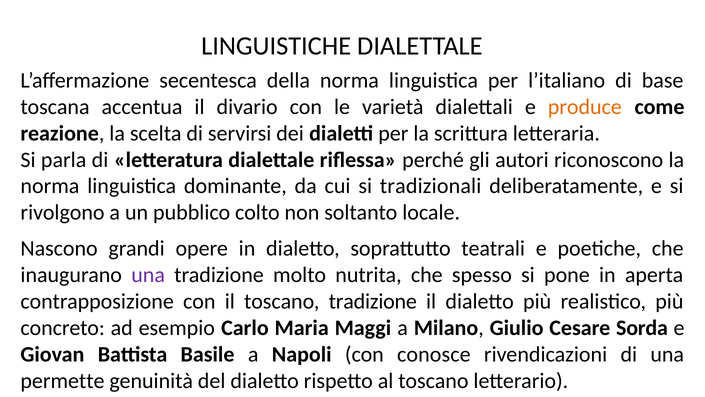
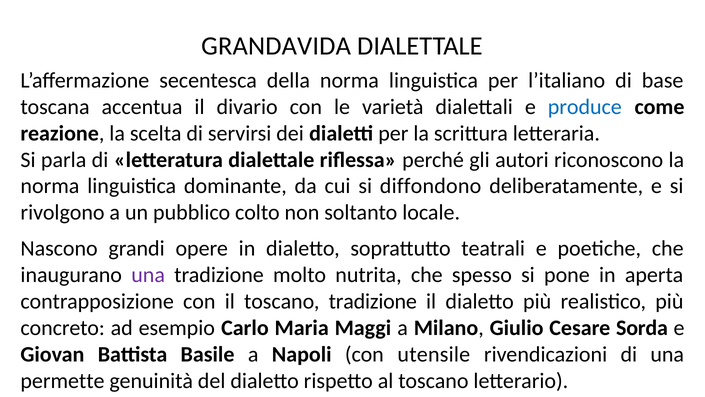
LINGUISTICHE: LINGUISTICHE -> GRANDAVIDA (276, 46)
produce colour: orange -> blue (585, 107)
tradizionali: tradizionali -> diffondono (431, 186)
conosce: conosce -> utensile (434, 354)
